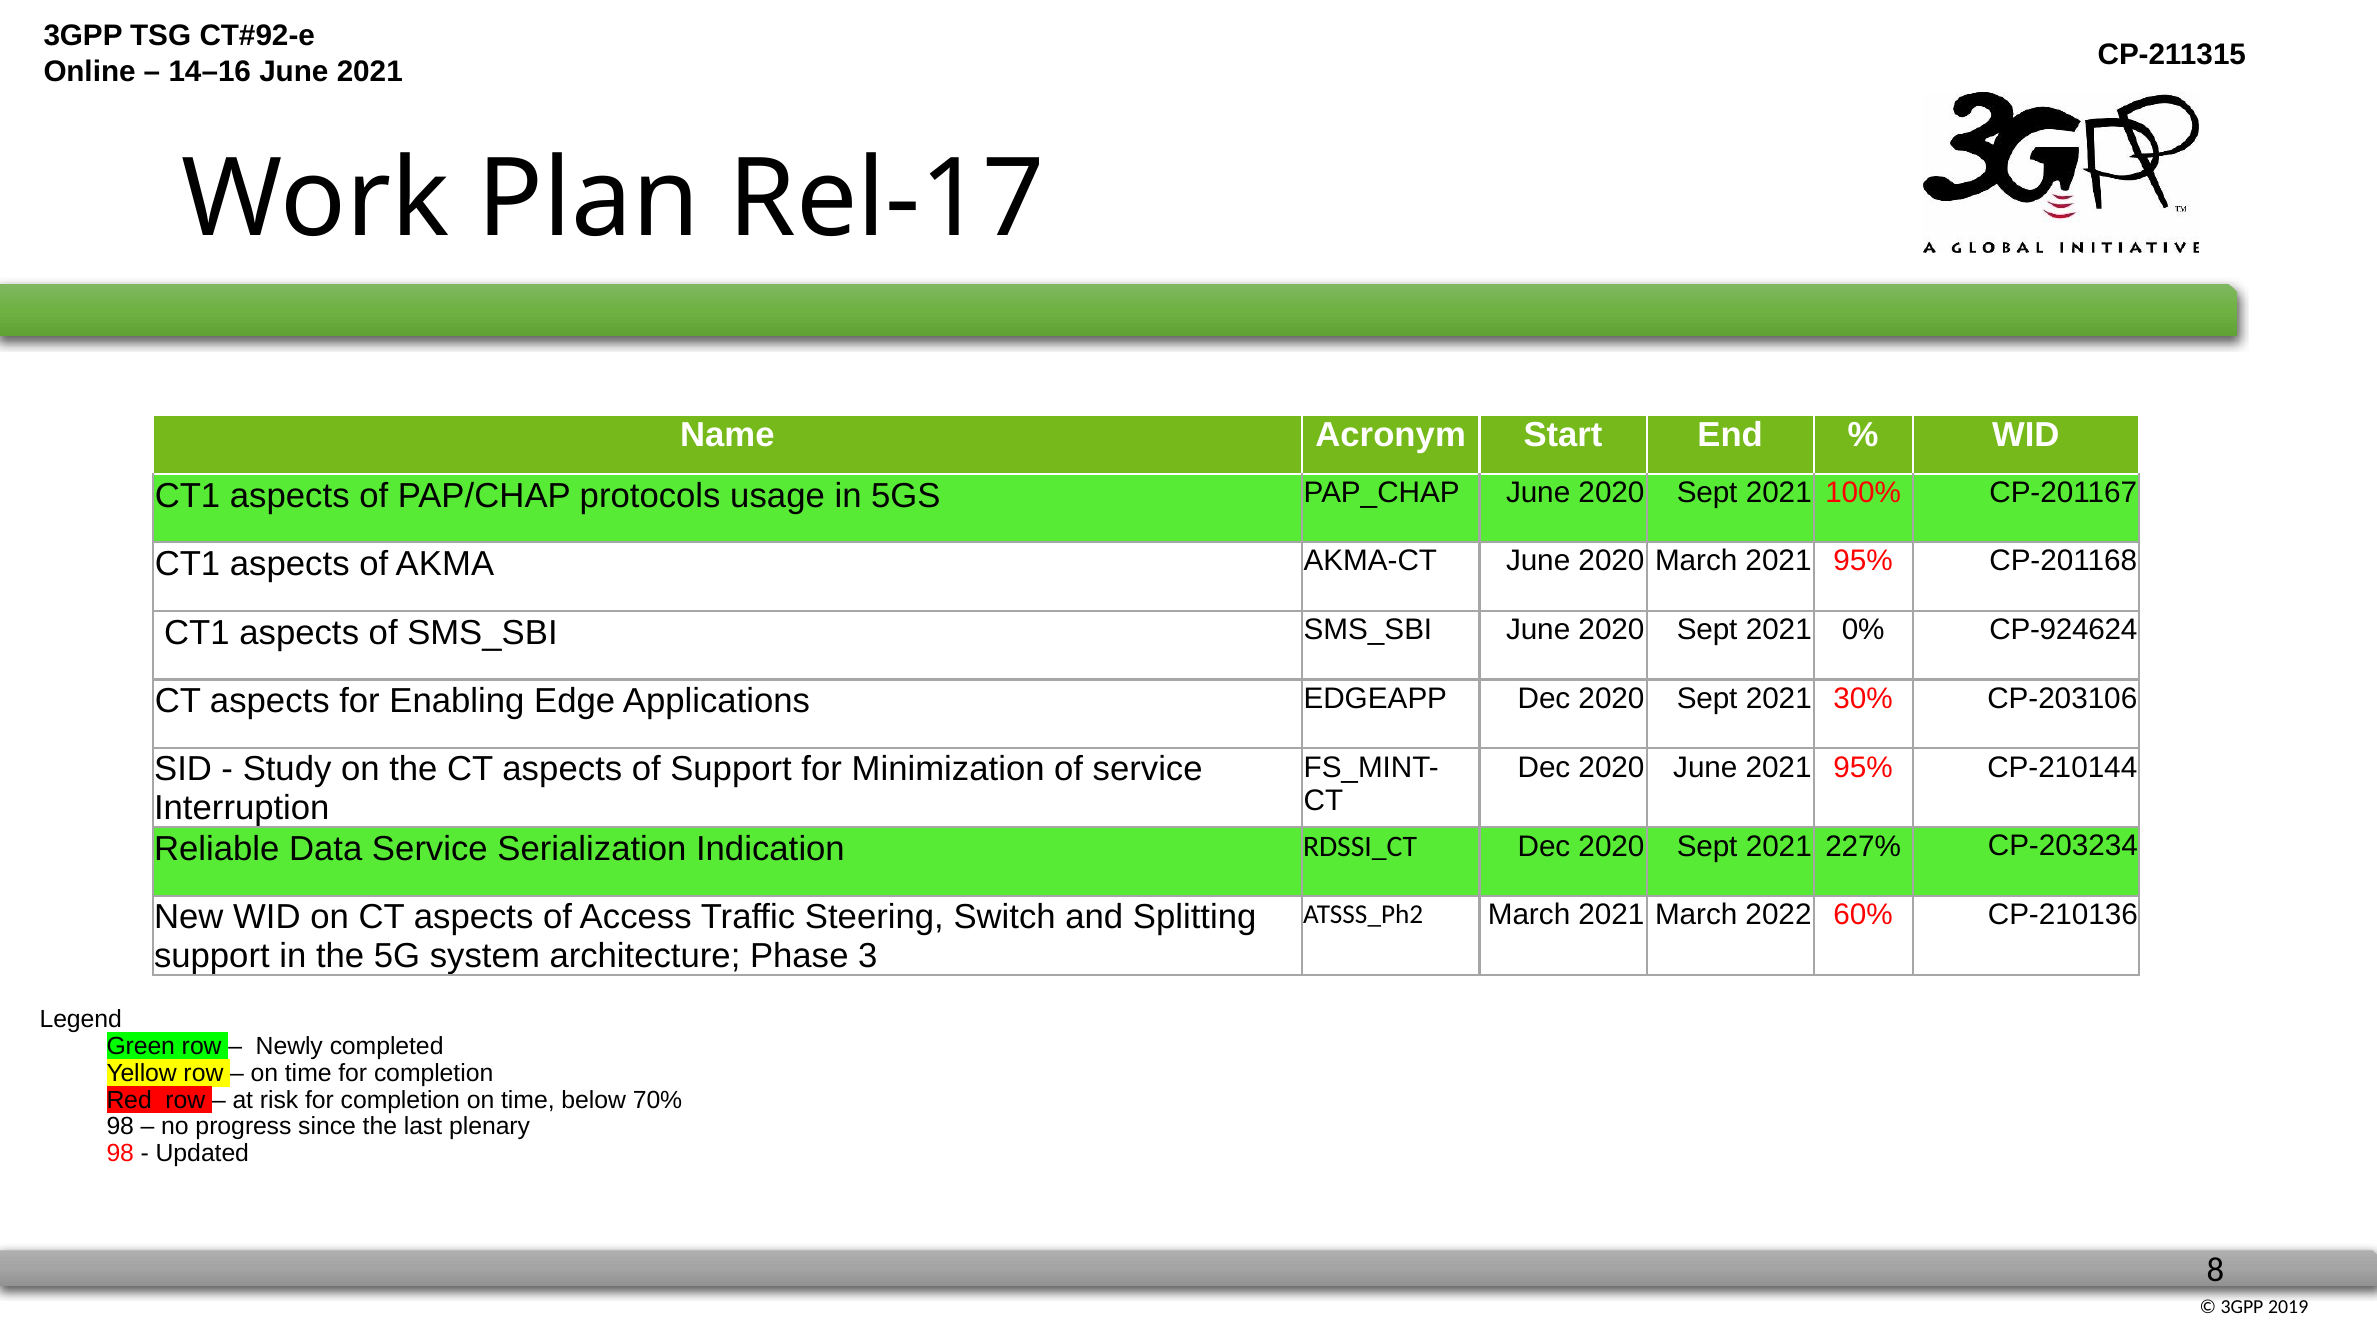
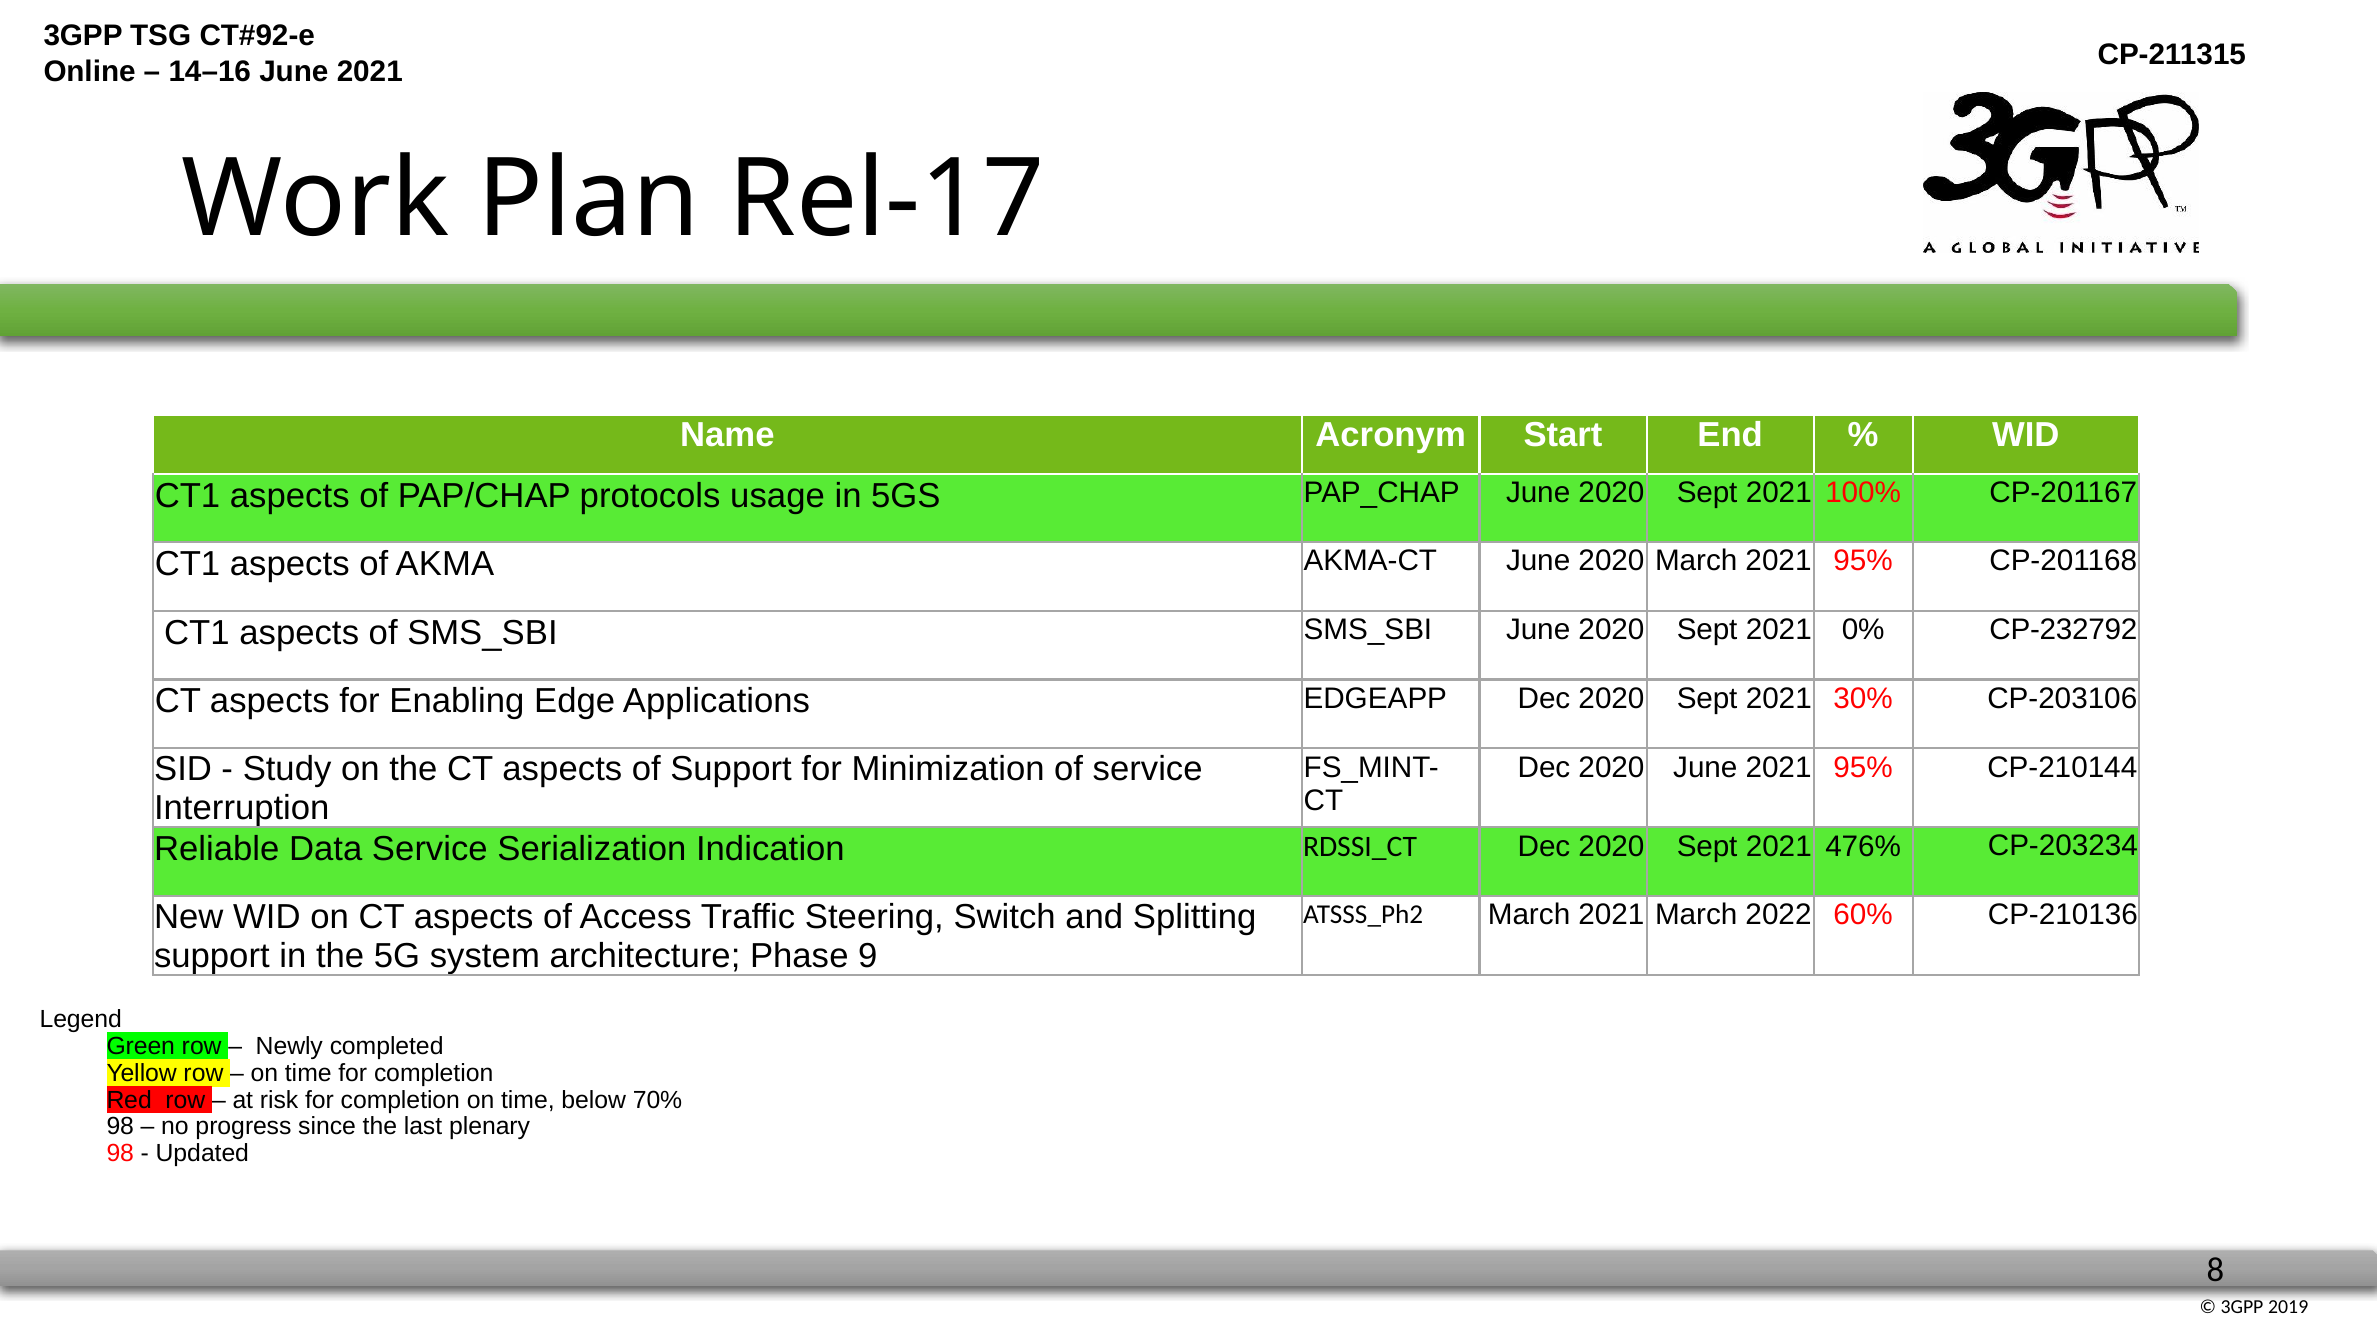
CP-924624: CP-924624 -> CP-232792 (2063, 630)
227%: 227% -> 476% (1863, 846)
3: 3 -> 9 (868, 956)
